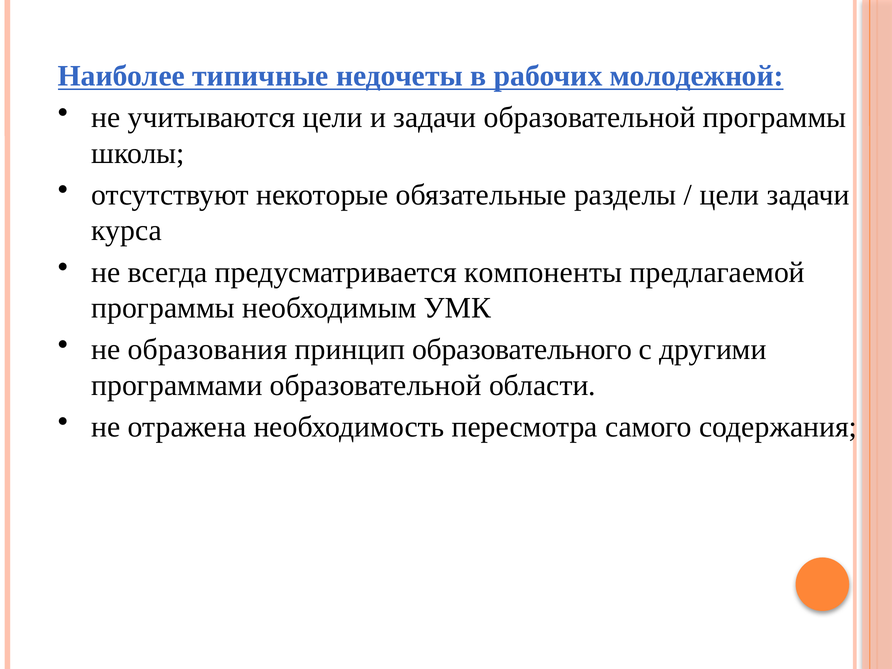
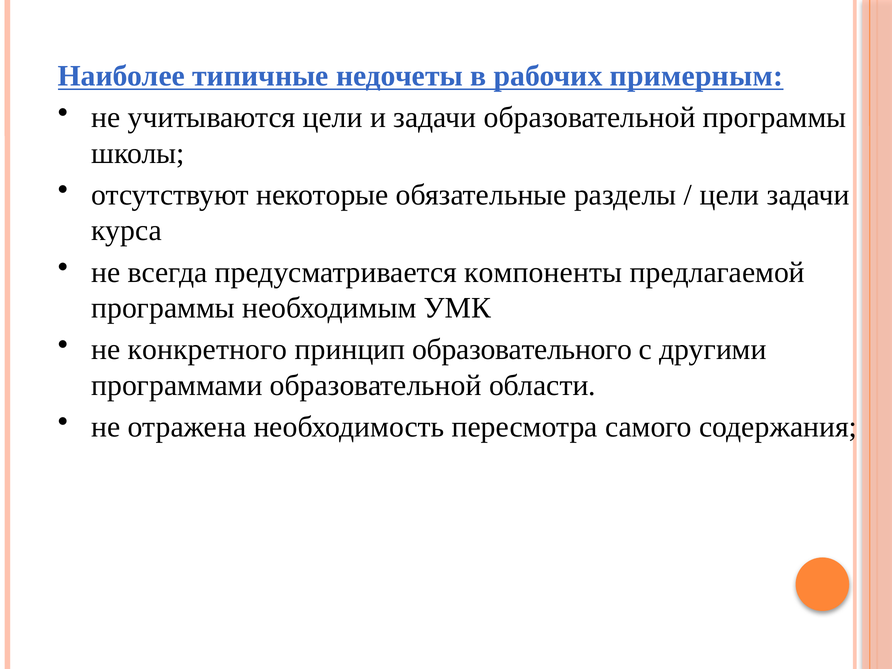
молодежной: молодежной -> примерным (696, 76)
образования: образования -> конкретного (208, 350)
